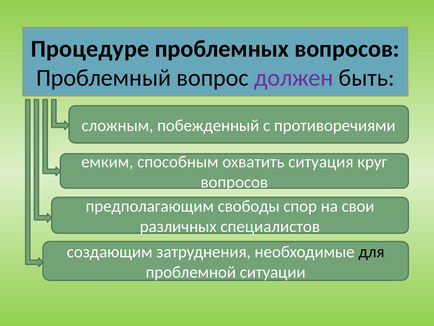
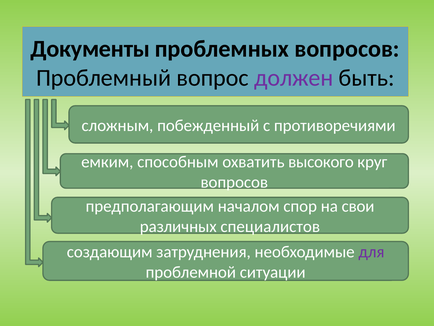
Процедуре: Процедуре -> Документы (90, 49)
ситуация: ситуация -> высокого (321, 162)
свободы: свободы -> началом (249, 206)
для colour: black -> purple (371, 252)
